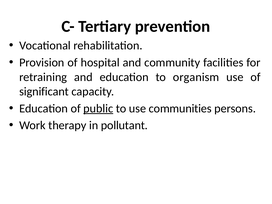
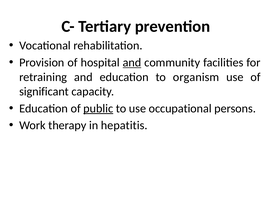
and underline: none -> present (132, 63)
communities: communities -> occupational (180, 108)
pollutant: pollutant -> hepatitis (124, 125)
